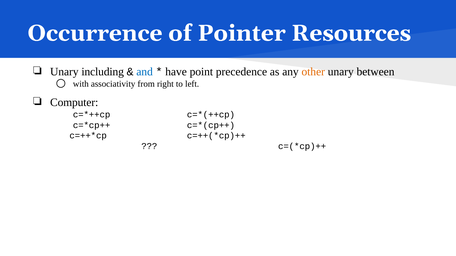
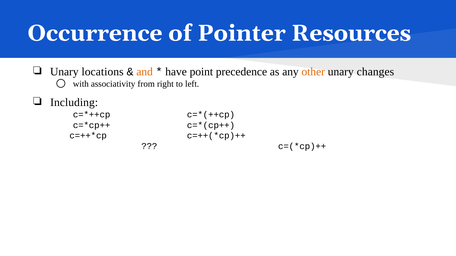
including: including -> locations (103, 72)
and colour: blue -> orange (145, 72)
between: between -> changes (375, 72)
Computer: Computer -> Including (74, 103)
